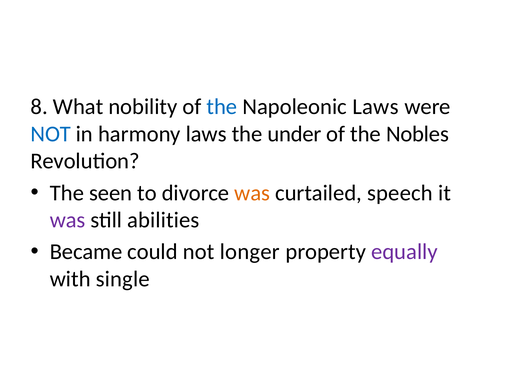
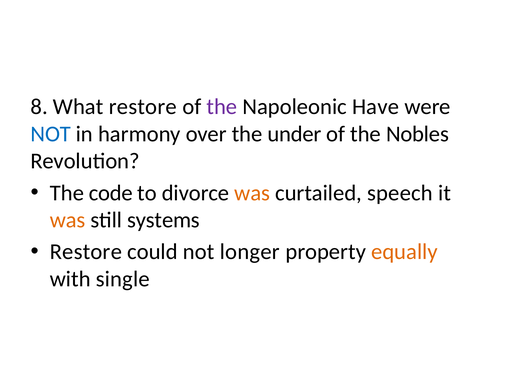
What nobility: nobility -> restore (143, 107)
the colour: blue -> purple (222, 107)
Napoleonic Laws: Laws -> Have (376, 107)
harmony laws: laws -> over (206, 134)
seen: seen -> code (111, 193)
was colour: purple -> orange (68, 220)
abilities: abilities -> systems (164, 220)
Became: Became -> Restore (86, 252)
equally colour: purple -> orange (404, 252)
